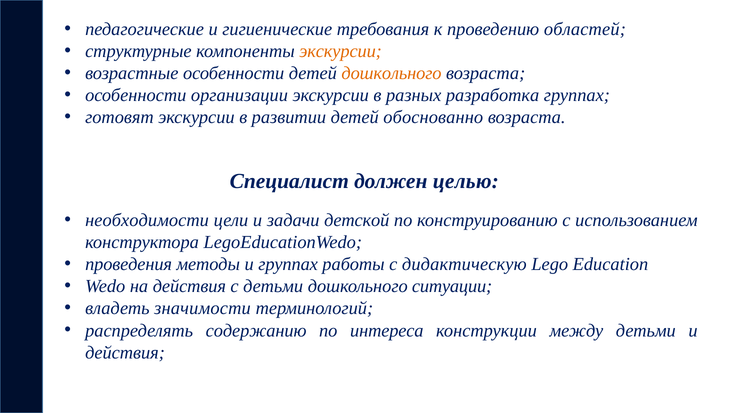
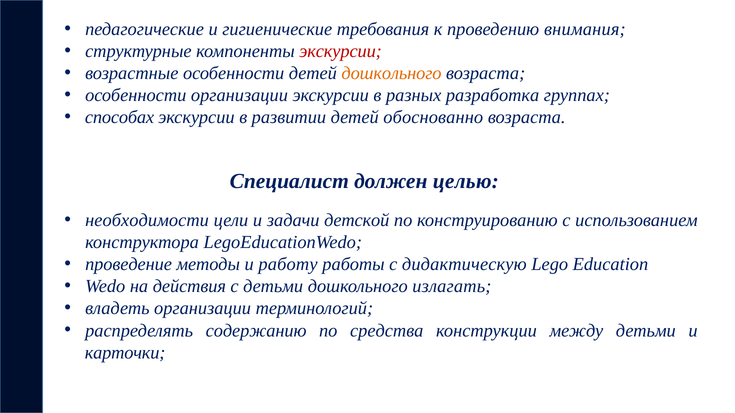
областей: областей -> внимания (585, 29)
экскурсии colour: orange -> red (341, 51)
готовят: готовят -> способах (120, 117)
проведения: проведения -> проведение (129, 265)
и группах: группах -> работу (288, 265)
ситуации: ситуации -> излагать (452, 287)
владеть значимости: значимости -> организации (203, 309)
интереса: интереса -> средства (387, 331)
действия: действия -> карточки (125, 353)
